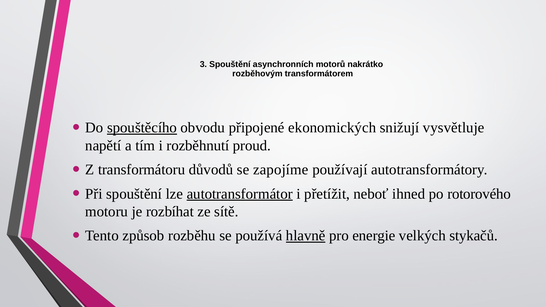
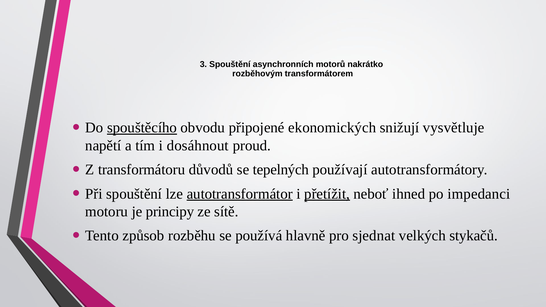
rozběhnutí: rozběhnutí -> dosáhnout (198, 146)
zapojíme: zapojíme -> tepelných (281, 170)
přetížit underline: none -> present (327, 194)
rotorového: rotorového -> impedanci (479, 194)
rozbíhat: rozbíhat -> principy (170, 212)
hlavně underline: present -> none (306, 236)
energie: energie -> sjednat (374, 236)
